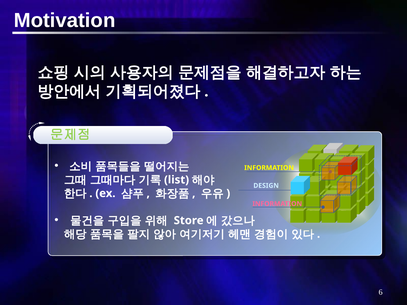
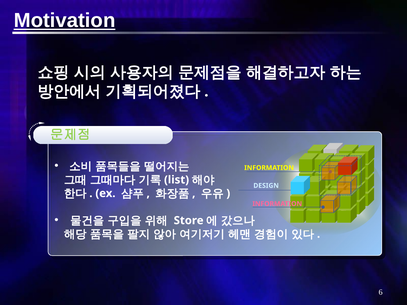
Motivation underline: none -> present (65, 21)
